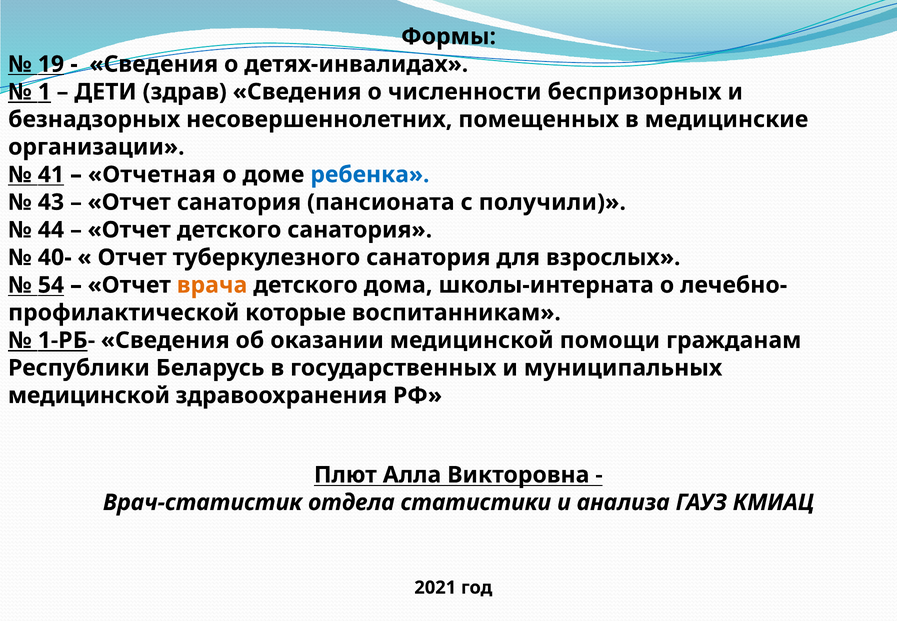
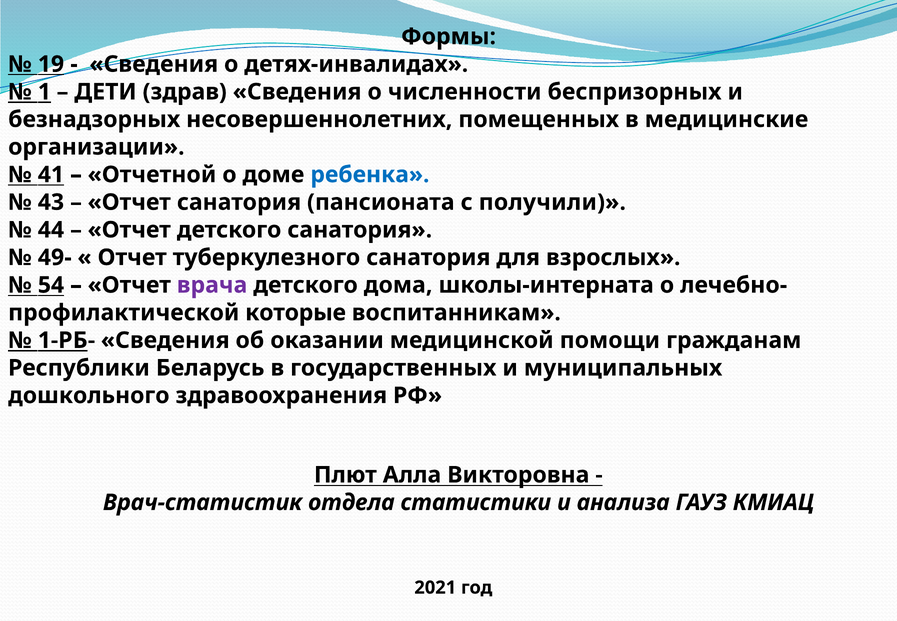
Отчетная: Отчетная -> Отчетной (152, 175)
40-: 40- -> 49- (55, 257)
врача colour: orange -> purple (212, 285)
медицинской: медицинской -> дошкольного (89, 396)
